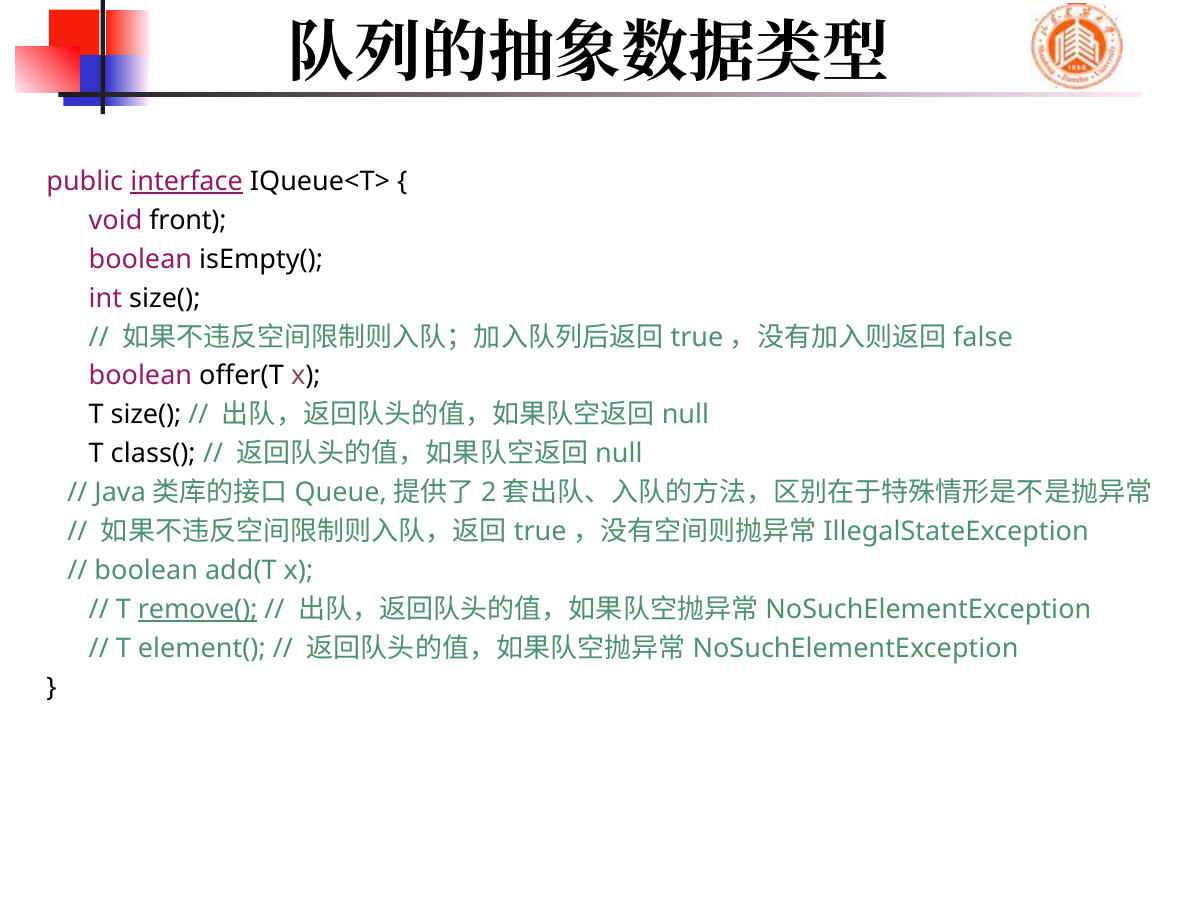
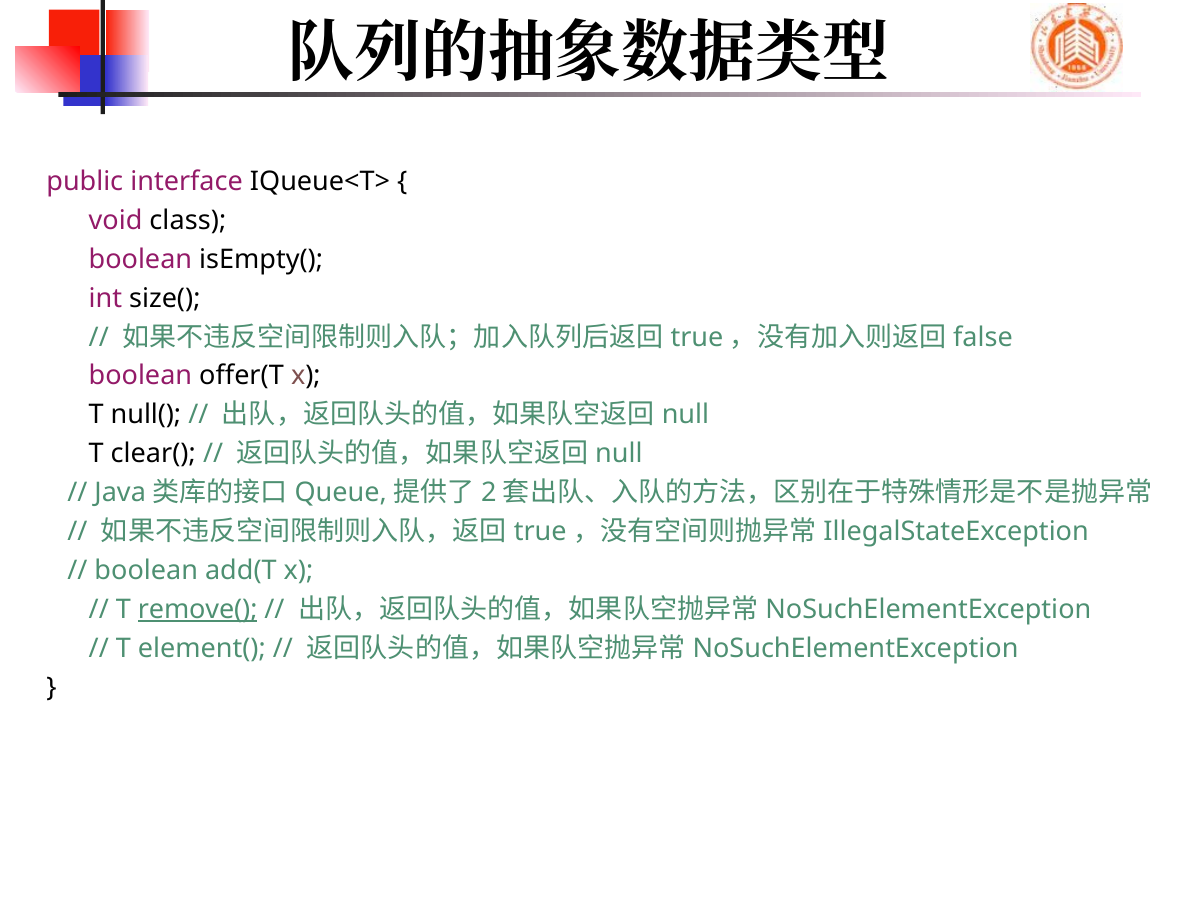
interface underline: present -> none (187, 182)
front: front -> class (188, 220)
T size(: size( -> null( (146, 415)
class(: class( -> clear( (153, 454)
